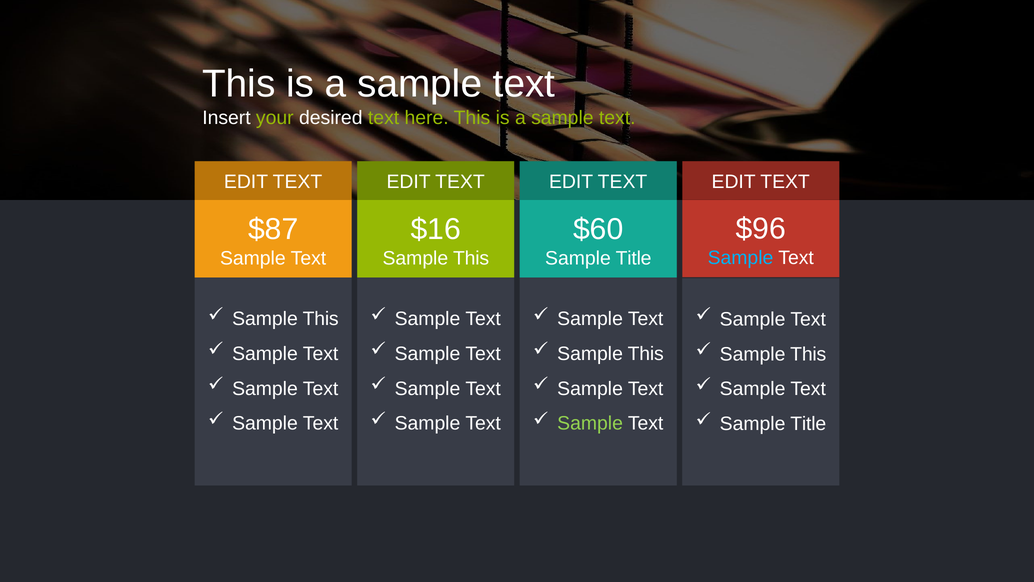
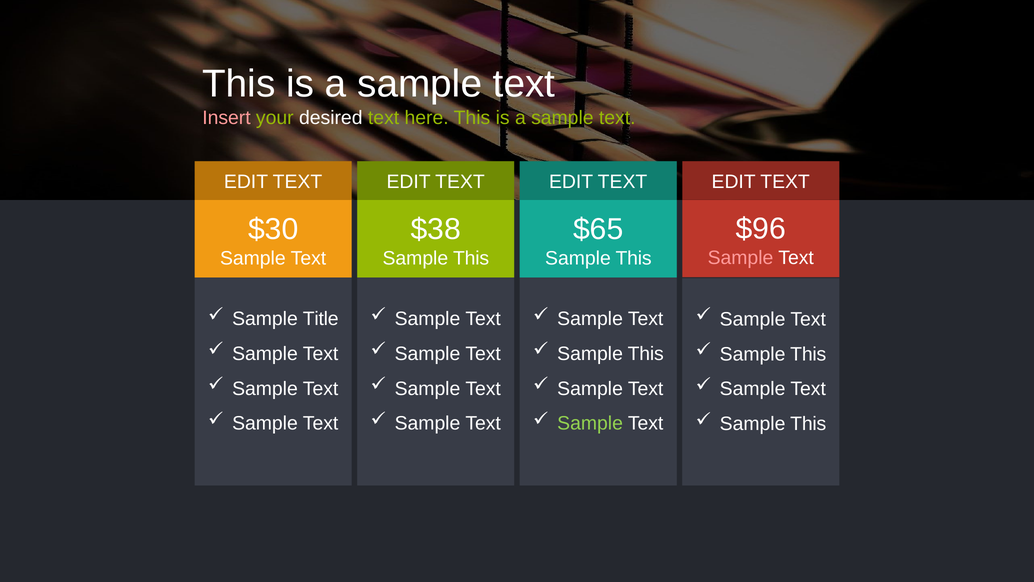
Insert colour: white -> pink (226, 118)
$87: $87 -> $30 (273, 229)
$16: $16 -> $38 (436, 229)
$60: $60 -> $65 (598, 229)
Sample colour: light blue -> pink (740, 258)
Title: Title -> This (634, 258)
This: This -> Title (321, 319)
Title: Title -> This (808, 424)
